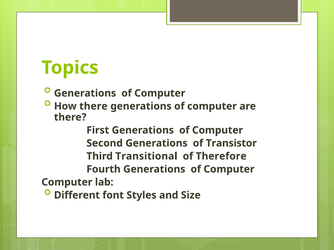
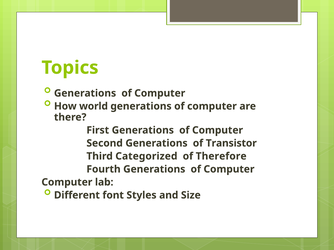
How there: there -> world (94, 106)
Transitional: Transitional -> Categorized (146, 156)
